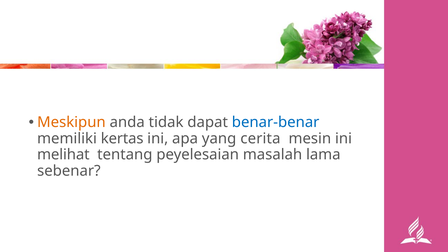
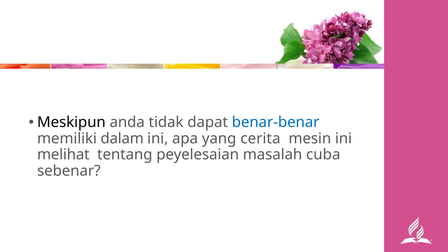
Meskipun colour: orange -> black (71, 122)
kertas: kertas -> dalam (122, 139)
lama: lama -> cuba (323, 155)
